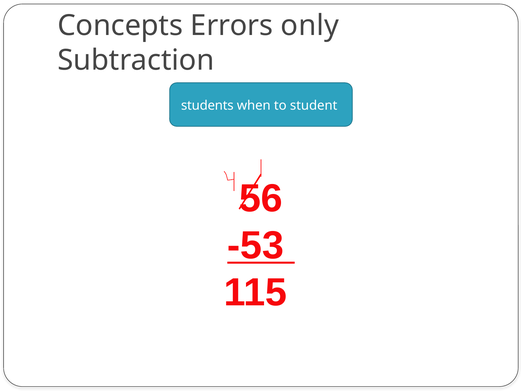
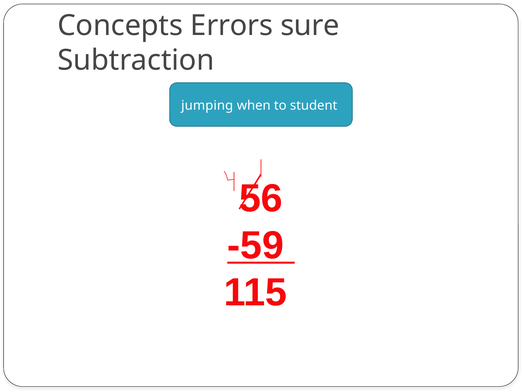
only: only -> sure (310, 26)
students: students -> jumping (207, 105)
-53: -53 -> -59 (256, 245)
